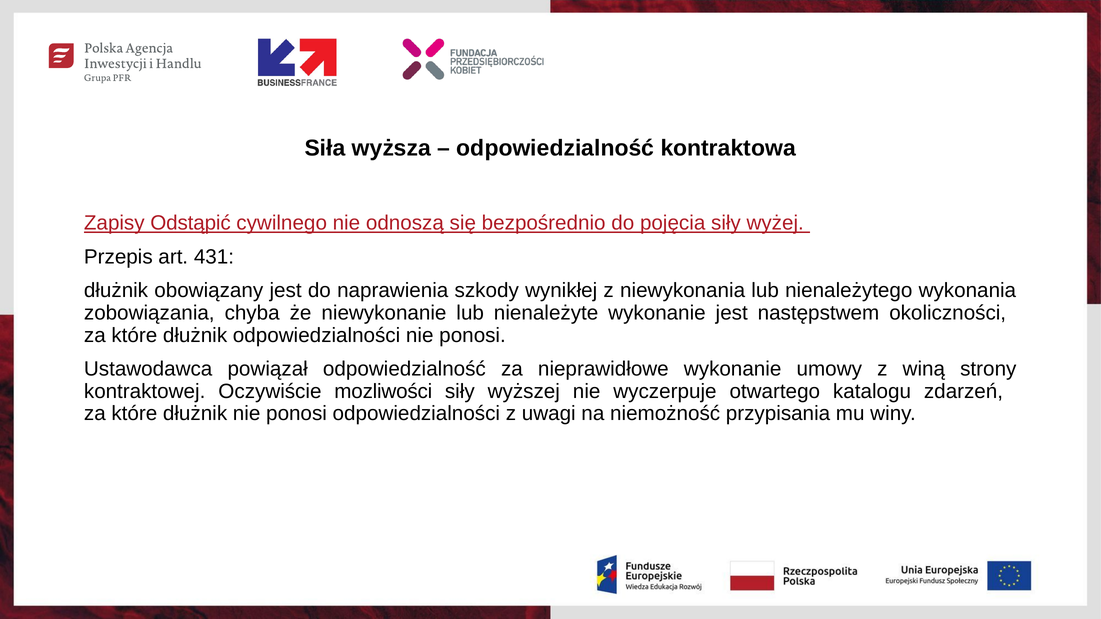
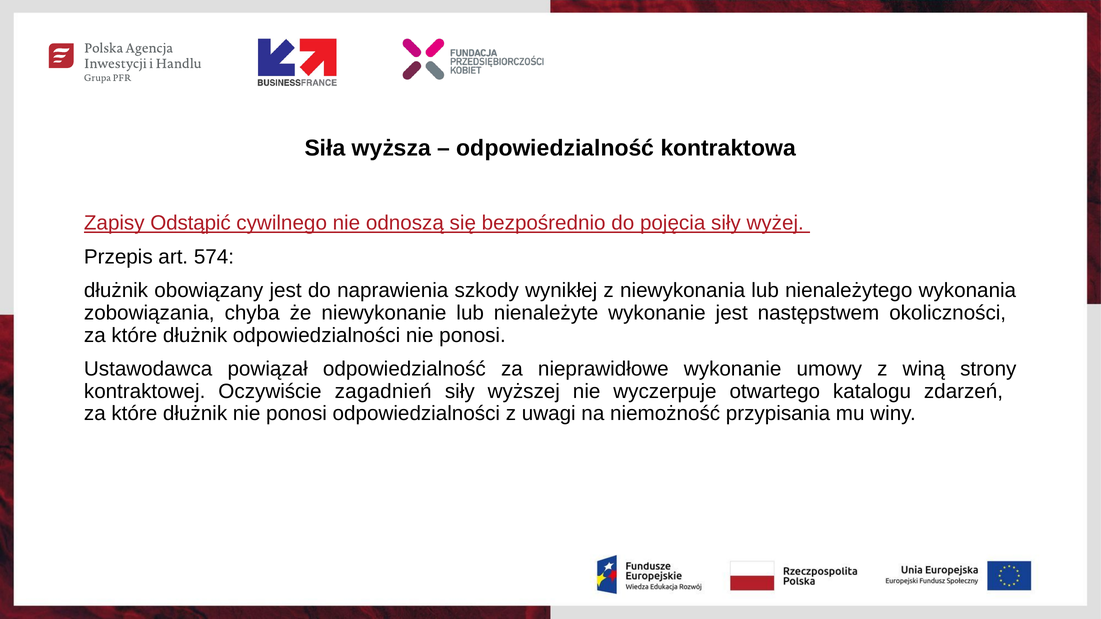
431: 431 -> 574 (214, 257)
mozliwości: mozliwości -> zagadnień (383, 391)
